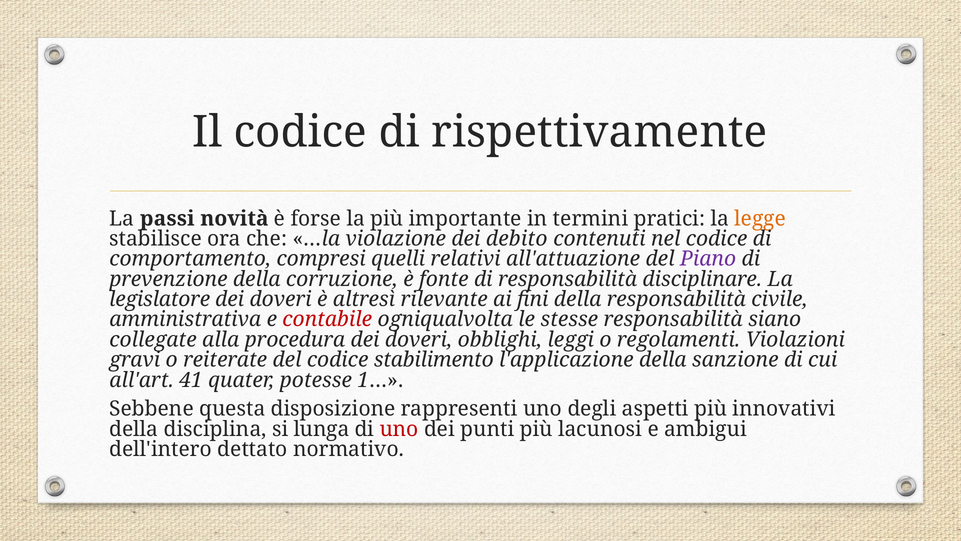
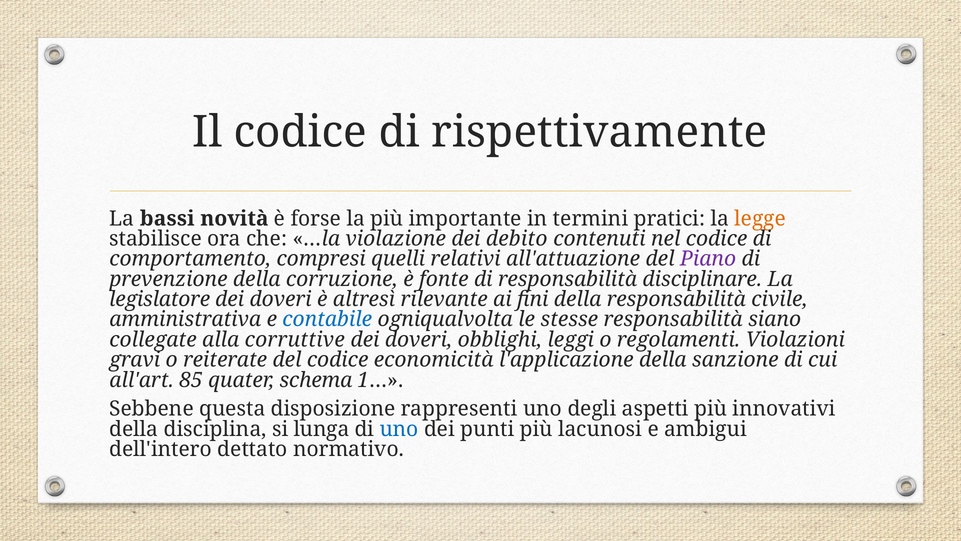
passi: passi -> bassi (167, 218)
contabile colour: red -> blue (327, 319)
procedura: procedura -> corruttive (295, 339)
stabilimento: stabilimento -> economicità (434, 360)
41: 41 -> 85 (191, 380)
potesse: potesse -> schema (316, 380)
uno colour: red -> blue (399, 429)
